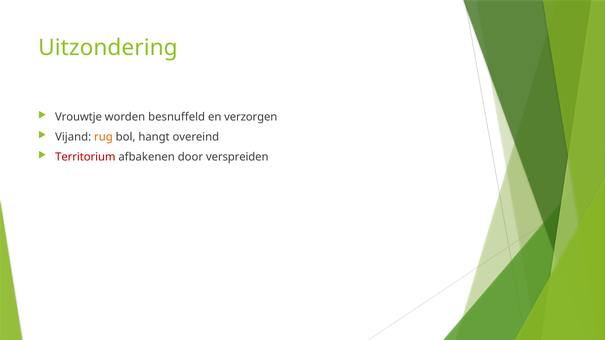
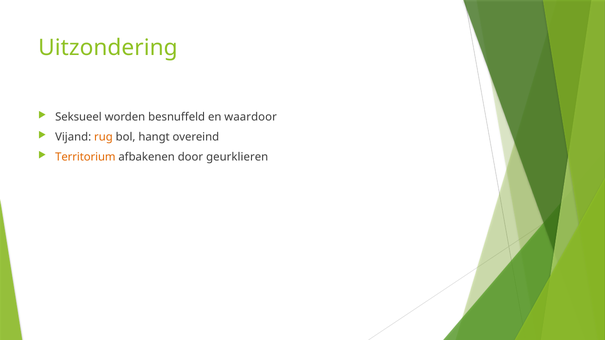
Vrouwtje: Vrouwtje -> Seksueel (78, 117)
verzorgen: verzorgen -> waardoor (251, 117)
Territorium colour: red -> orange (85, 157)
verspreiden: verspreiden -> geurklieren (237, 157)
